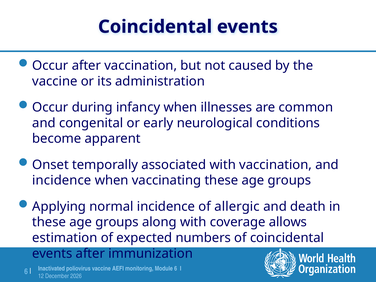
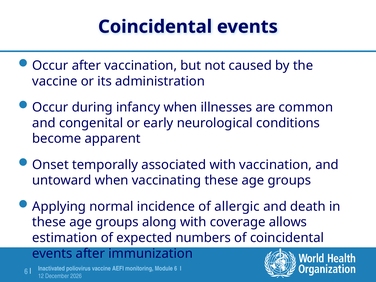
incidence: incidence -> untoward (62, 180)
